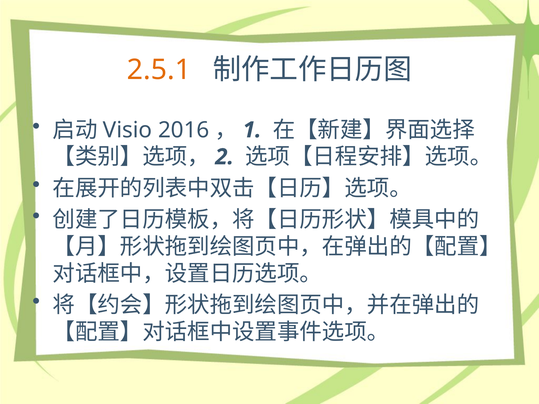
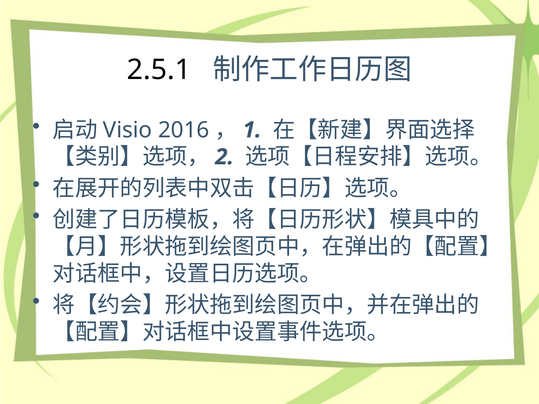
2.5.1 colour: orange -> black (159, 70)
